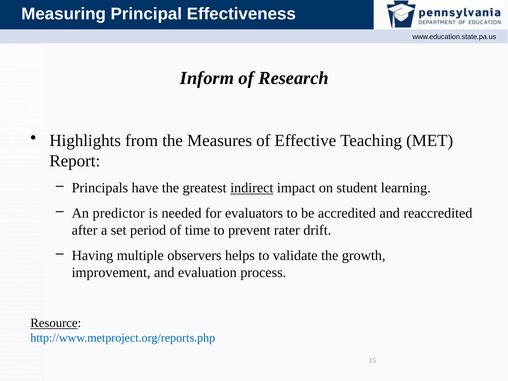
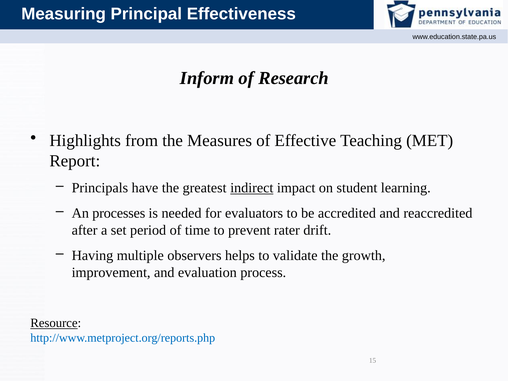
predictor: predictor -> processes (119, 213)
